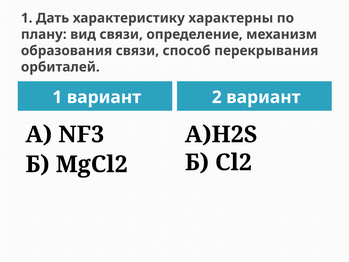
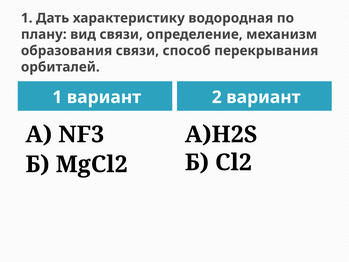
характерны: характерны -> водородная (231, 18)
